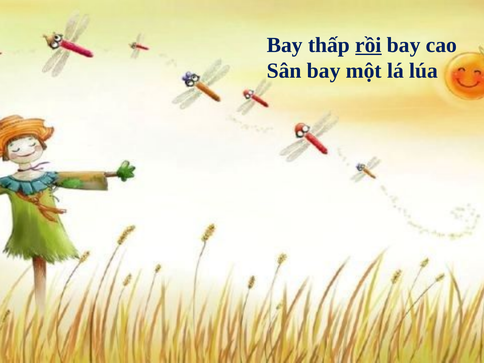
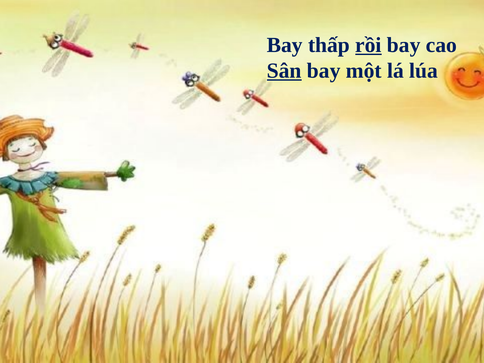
Sân underline: none -> present (284, 71)
